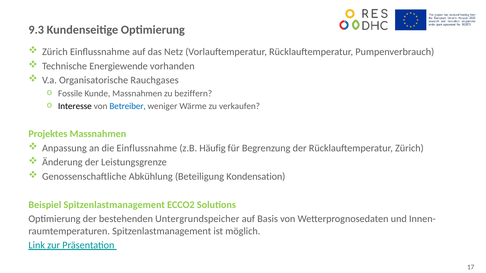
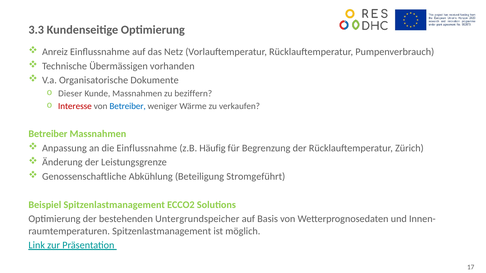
9.3: 9.3 -> 3.3 (36, 30)
Zürich: Zürich -> Anreiz (55, 52)
Energiewende: Energiewende -> Übermässigen (119, 66)
Rauchgases: Rauchgases -> Dokumente (155, 80)
Fossile: Fossile -> Dieser (70, 94)
Interesse colour: black -> red (75, 106)
Projektes: Projektes -> Betreiber (48, 134)
Kondensation: Kondensation -> Stromgeführt (256, 177)
